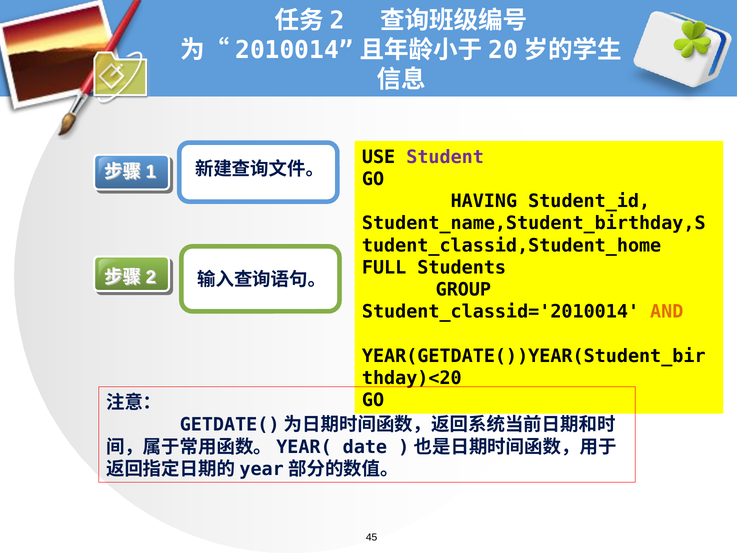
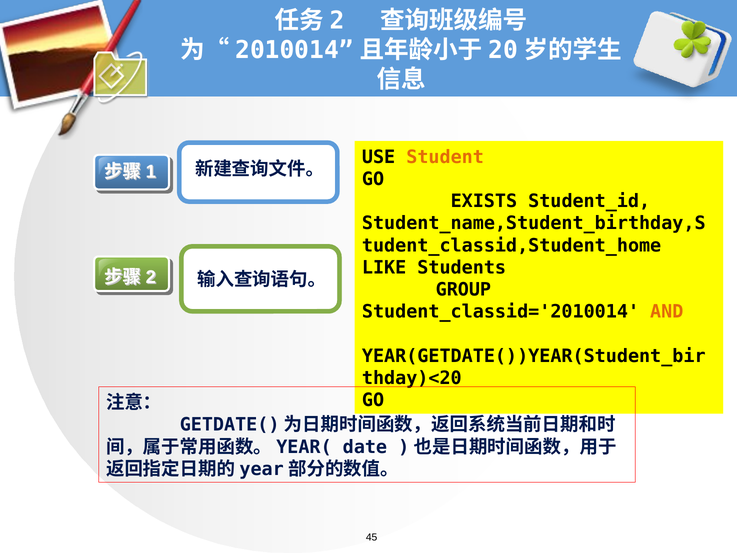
Student colour: purple -> orange (445, 157)
HAVING: HAVING -> EXISTS (484, 201)
FULL: FULL -> LIKE (384, 267)
